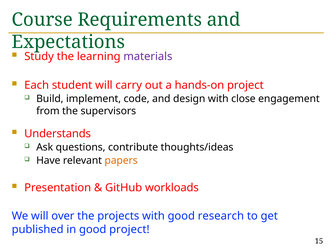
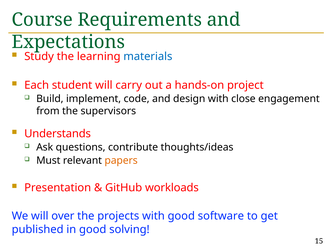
materials colour: purple -> blue (148, 57)
Have: Have -> Must (48, 161)
research: research -> software (221, 216)
good project: project -> solving (129, 230)
